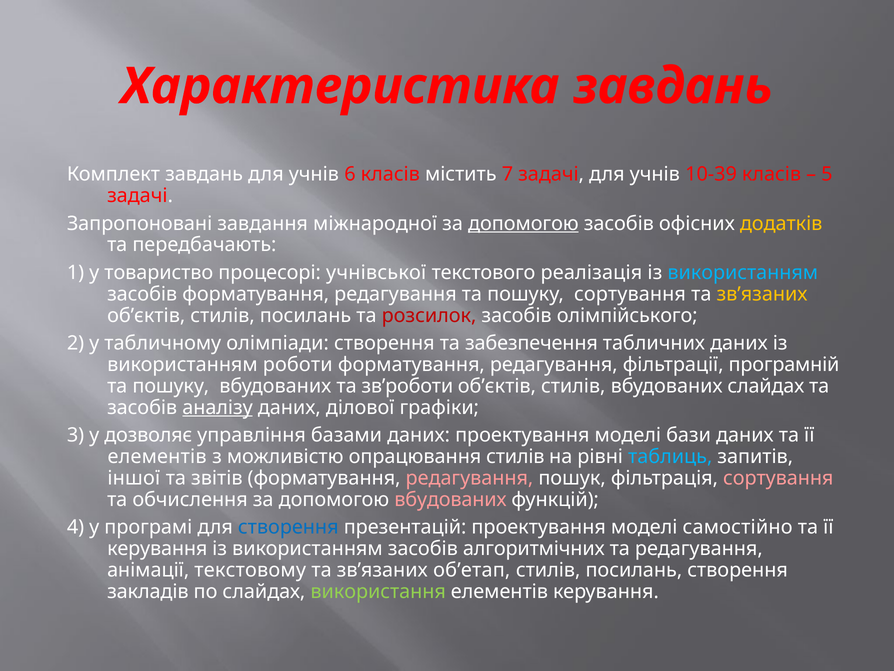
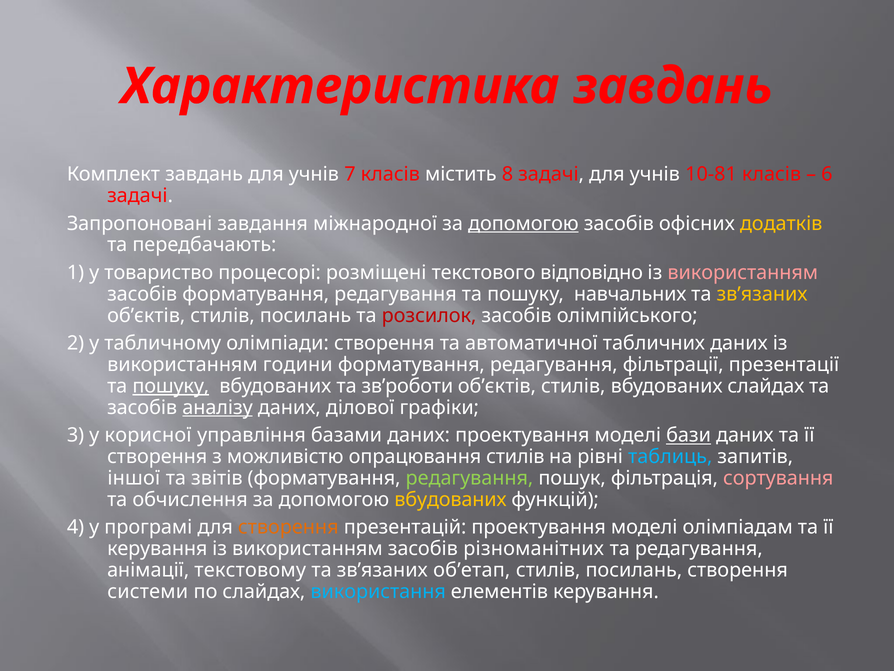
6: 6 -> 7 (350, 174)
7: 7 -> 8 (507, 174)
10-39: 10-39 -> 10-81 (711, 174)
5: 5 -> 6 (827, 174)
учнівської: учнівської -> розміщені (376, 272)
реалізація: реалізація -> відповідно (592, 272)
використанням colour: light blue -> pink (743, 272)
пошуку сортування: сортування -> навчальних (630, 294)
забезпечення: забезпечення -> автоматичної (531, 343)
роботи: роботи -> години (298, 364)
програмній: програмній -> презентації (784, 364)
пошуку underline: none -> present (171, 386)
дозволяє: дозволяє -> корисної (148, 435)
бази underline: none -> present (689, 435)
елементів: елементів -> створення (157, 456)
редагування colour: pink -> light green (469, 478)
вбудованих colour: pink -> yellow (450, 499)
створення colour: blue -> orange (288, 527)
самостійно: самостійно -> олімпіадам (738, 527)
алгоритмічних: алгоритмічних -> різноманітних (534, 548)
закладів: закладів -> системи (148, 591)
використання colour: light green -> light blue (378, 591)
